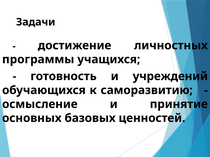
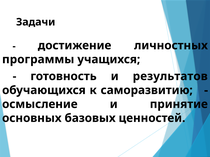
учреждений: учреждений -> результатов (170, 77)
